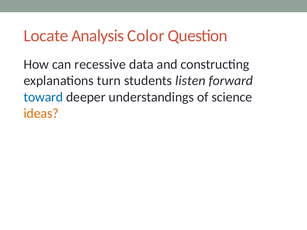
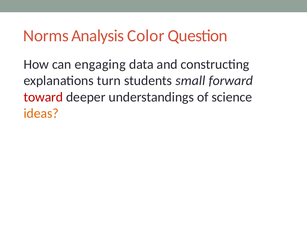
Locate: Locate -> Norms (46, 36)
recessive: recessive -> engaging (100, 64)
listen: listen -> small (190, 81)
toward colour: blue -> red (43, 97)
